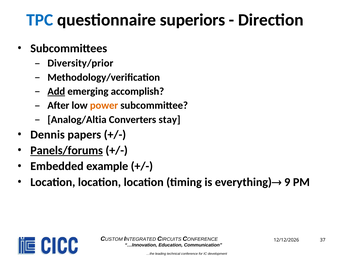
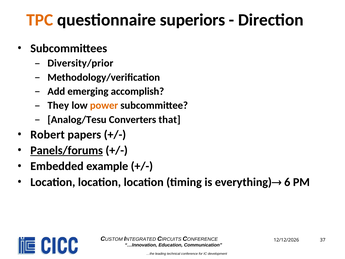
TPC colour: blue -> orange (40, 20)
Add underline: present -> none (56, 91)
After: After -> They (58, 105)
Analog/Altia: Analog/Altia -> Analog/Tesu (77, 119)
stay: stay -> that (170, 119)
Dennis: Dennis -> Robert (48, 135)
9: 9 -> 6 (287, 182)
